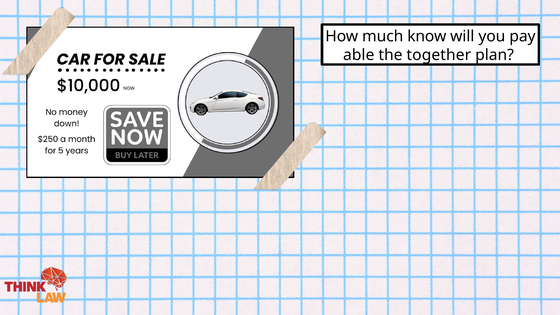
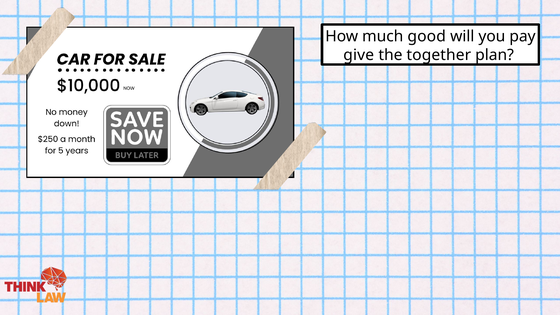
know: know -> good (427, 36)
able: able -> give (359, 55)
